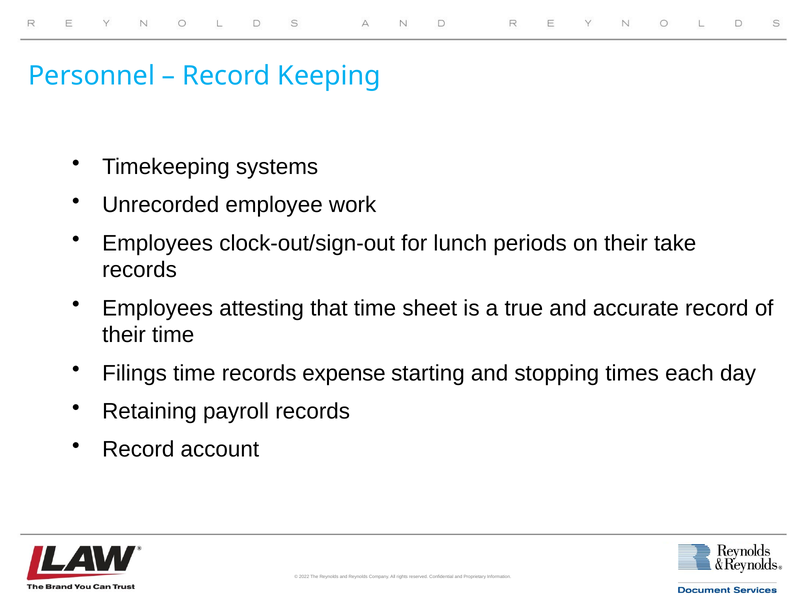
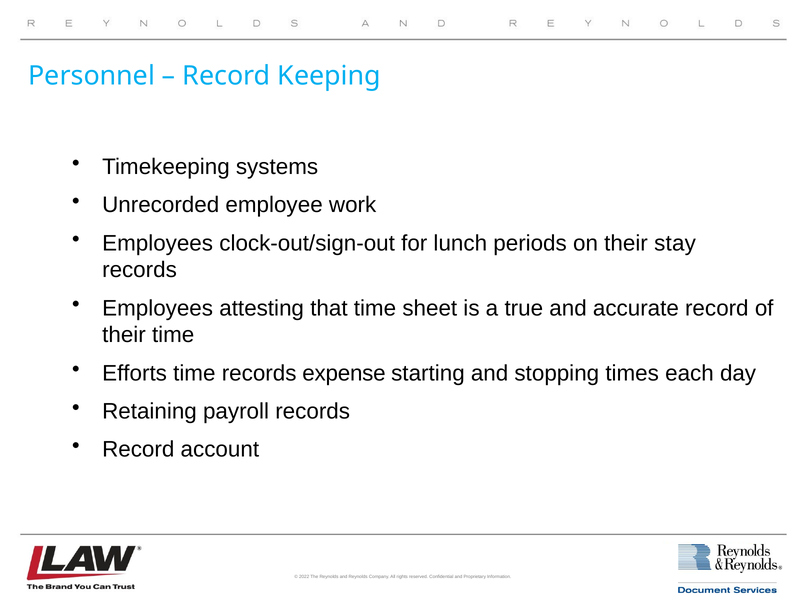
take: take -> stay (675, 243)
Filings: Filings -> Efforts (135, 373)
